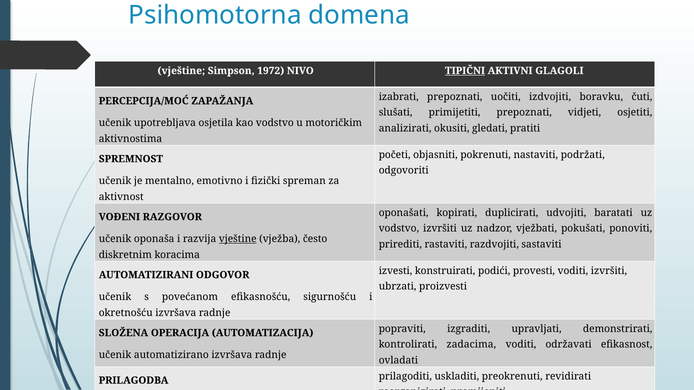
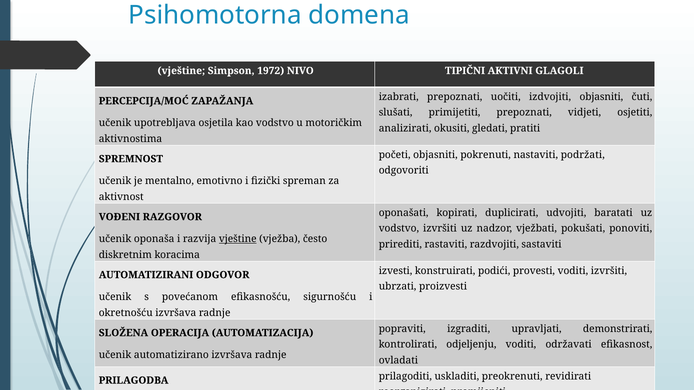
TIPIČNI underline: present -> none (465, 71)
izdvojiti boravku: boravku -> objasniti (601, 97)
zadacima: zadacima -> odjeljenju (471, 345)
